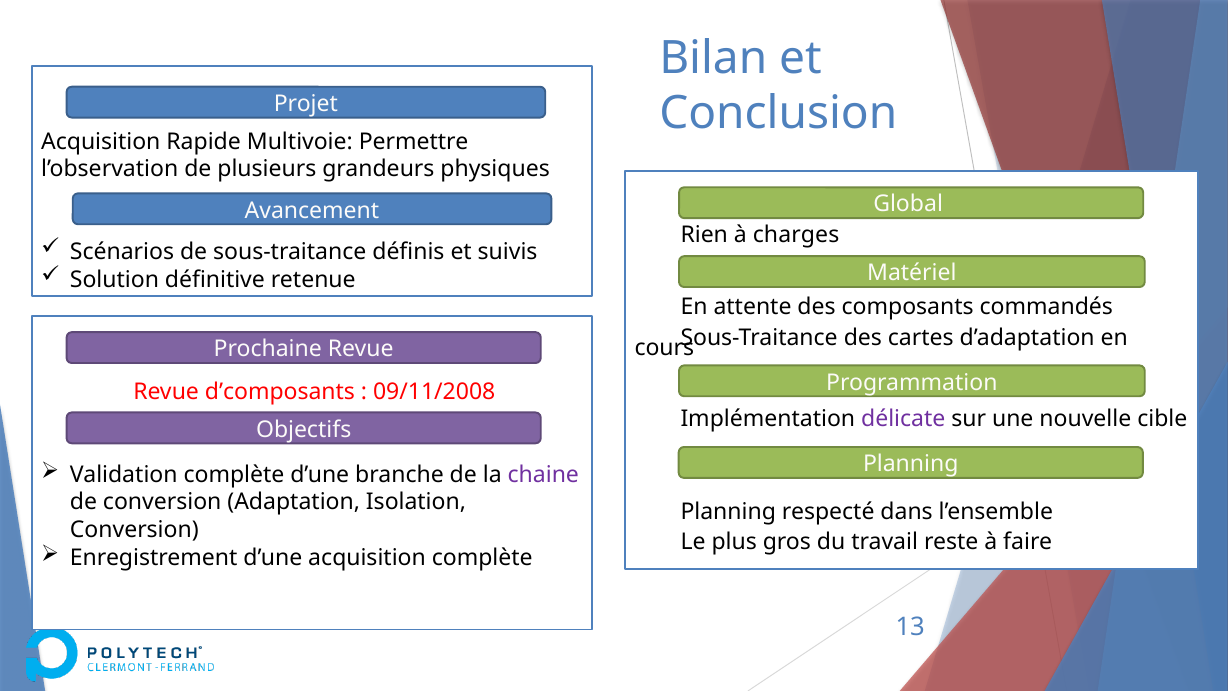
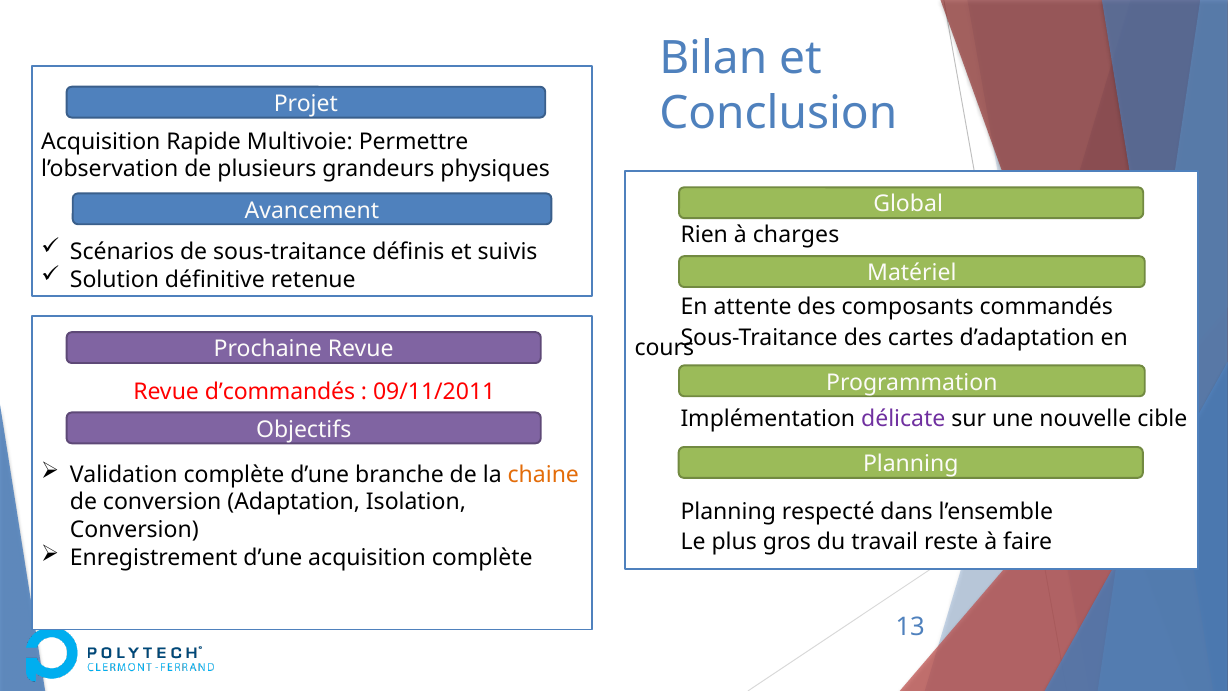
d’composants: d’composants -> d’commandés (280, 392)
09/11/2008: 09/11/2008 -> 09/11/2011 (434, 392)
chaine colour: purple -> orange (543, 474)
